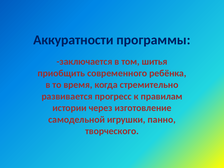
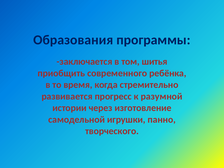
Аккуратности: Аккуратности -> Образования (73, 40)
правилам: правилам -> разумной (162, 96)
